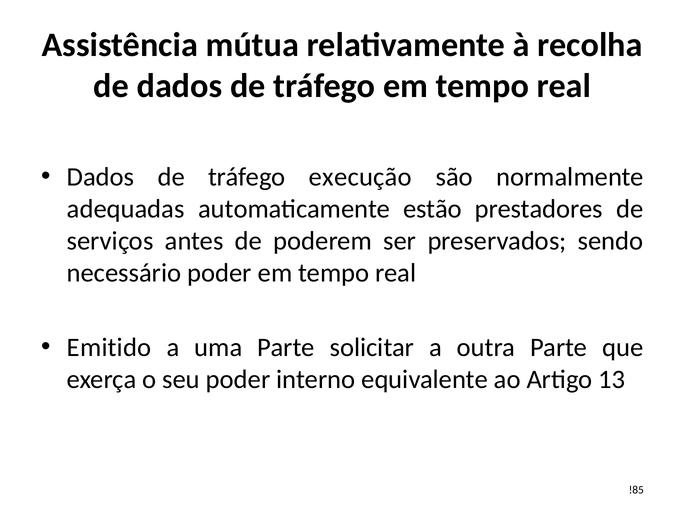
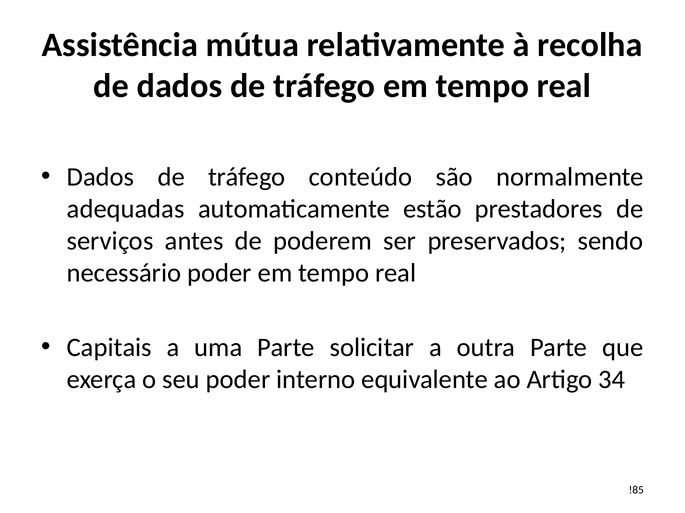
execução: execução -> conteúdo (361, 177)
Emitido: Emitido -> Capitais (109, 348)
13: 13 -> 34 (612, 380)
